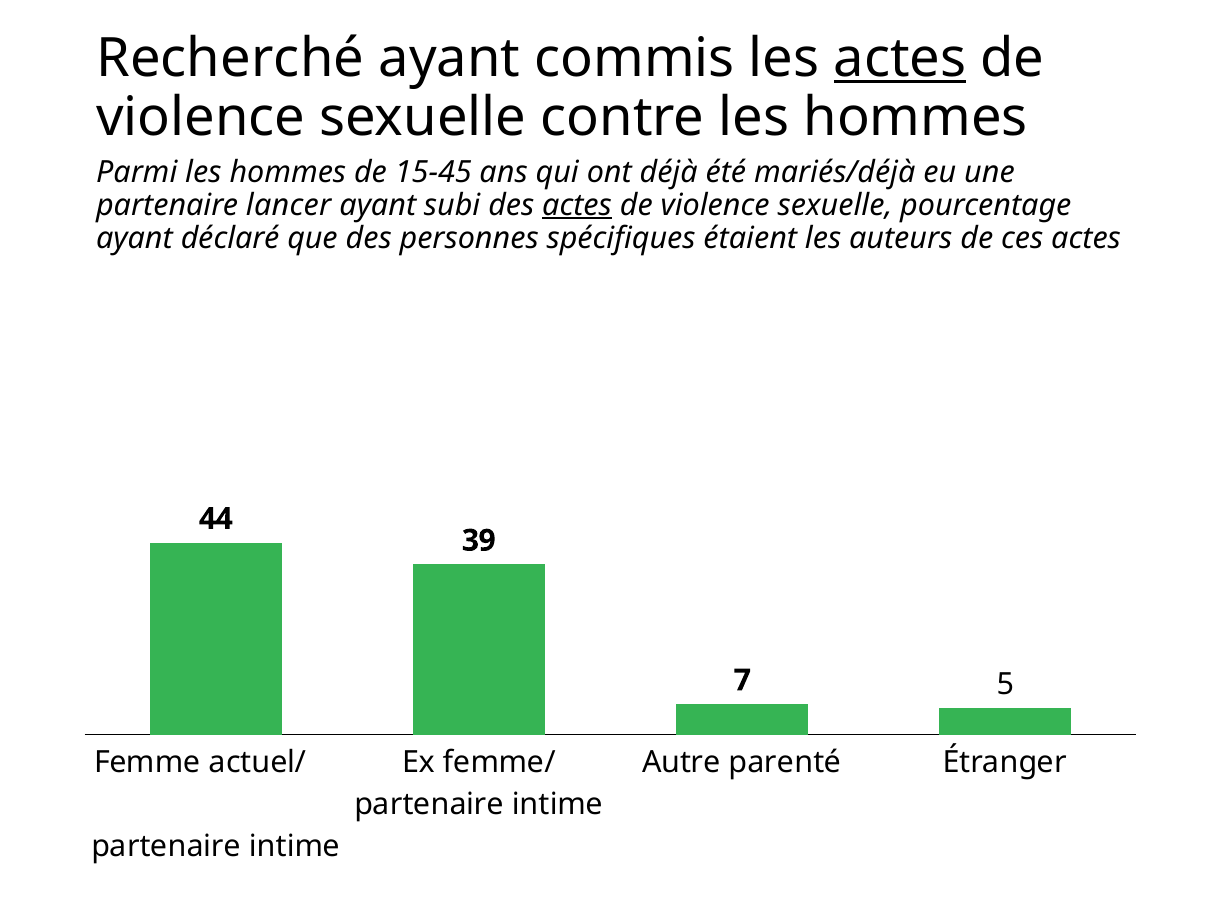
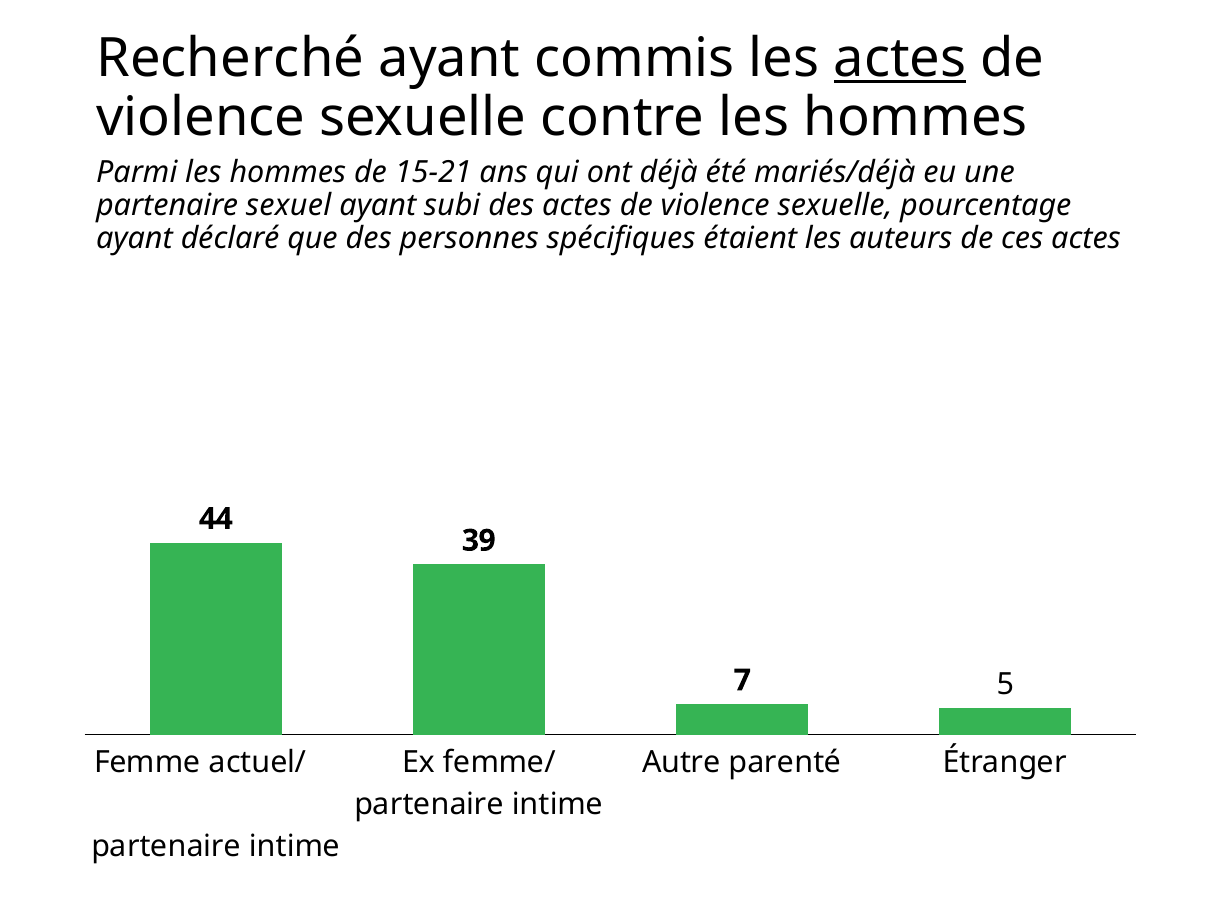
15-45: 15-45 -> 15-21 (433, 172)
lancer: lancer -> sexuel (289, 205)
actes underline: present -> none (577, 205)
